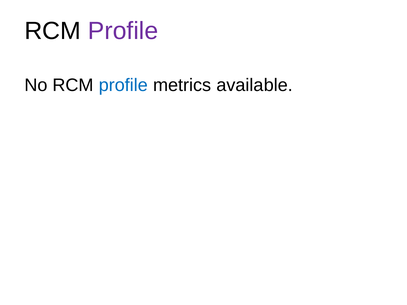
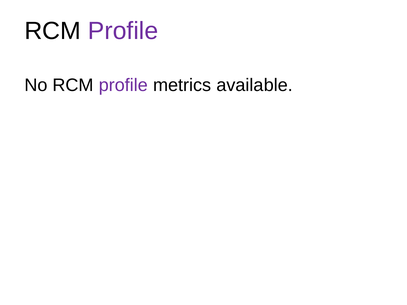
profile colour: blue -> purple (123, 85)
